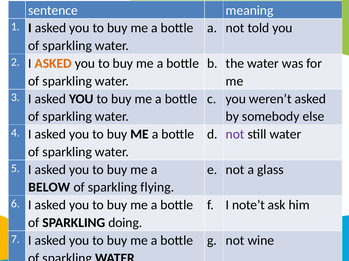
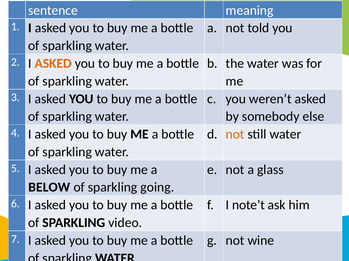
not colour: purple -> orange (235, 135)
flying: flying -> going (157, 188)
doing: doing -> video (125, 223)
